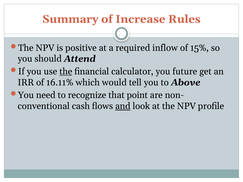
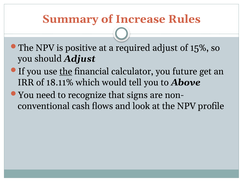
required inflow: inflow -> adjust (165, 48)
should Attend: Attend -> Adjust (80, 59)
16.11%: 16.11% -> 18.11% (60, 83)
point: point -> signs (137, 95)
and underline: present -> none (123, 106)
